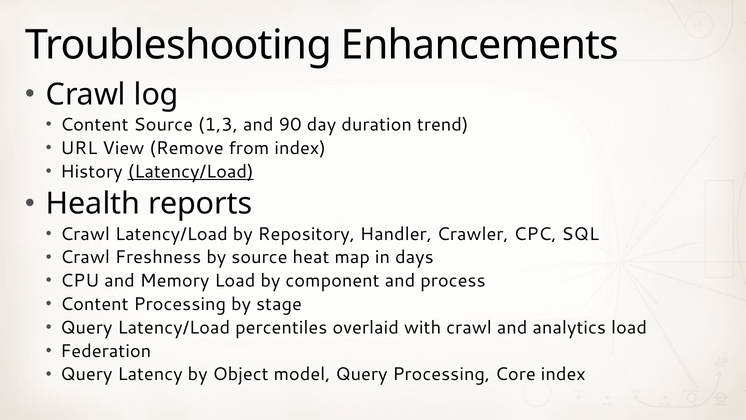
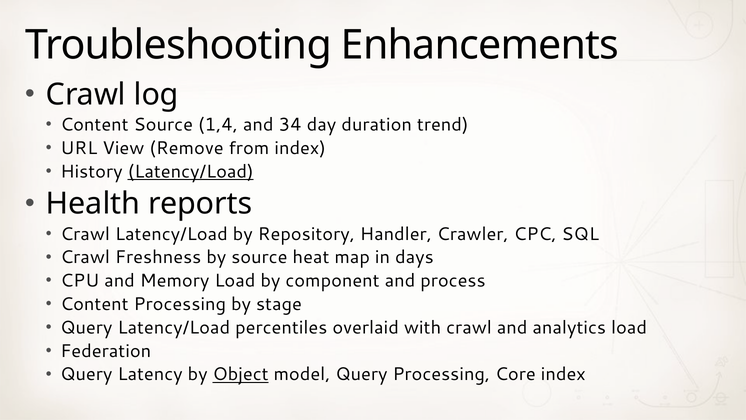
1,3: 1,3 -> 1,4 (218, 125)
90: 90 -> 34 (290, 125)
Object underline: none -> present (241, 374)
